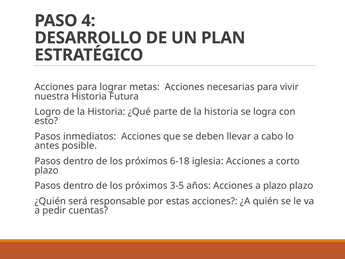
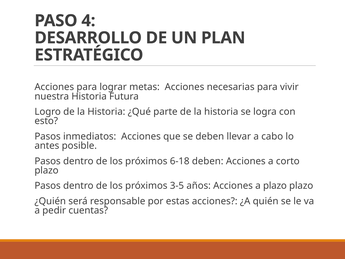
6-18 iglesia: iglesia -> deben (208, 161)
